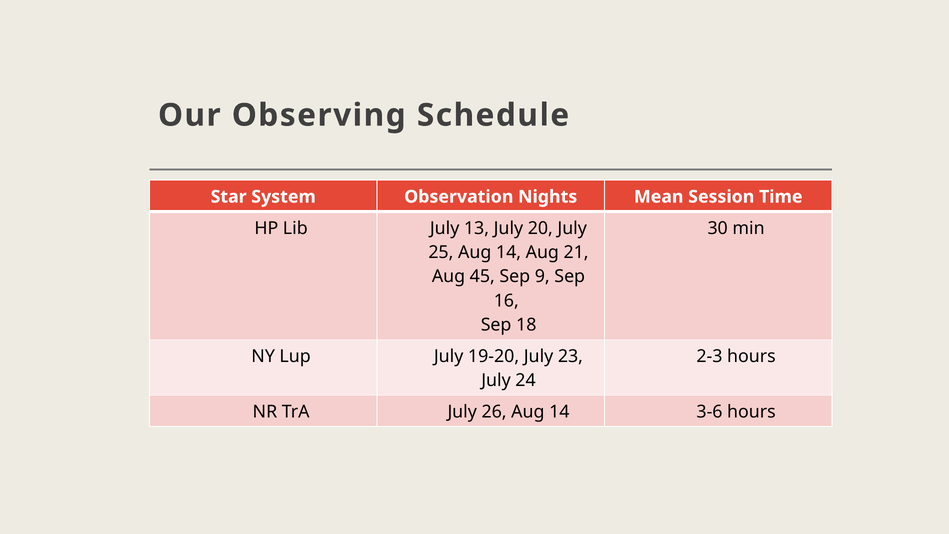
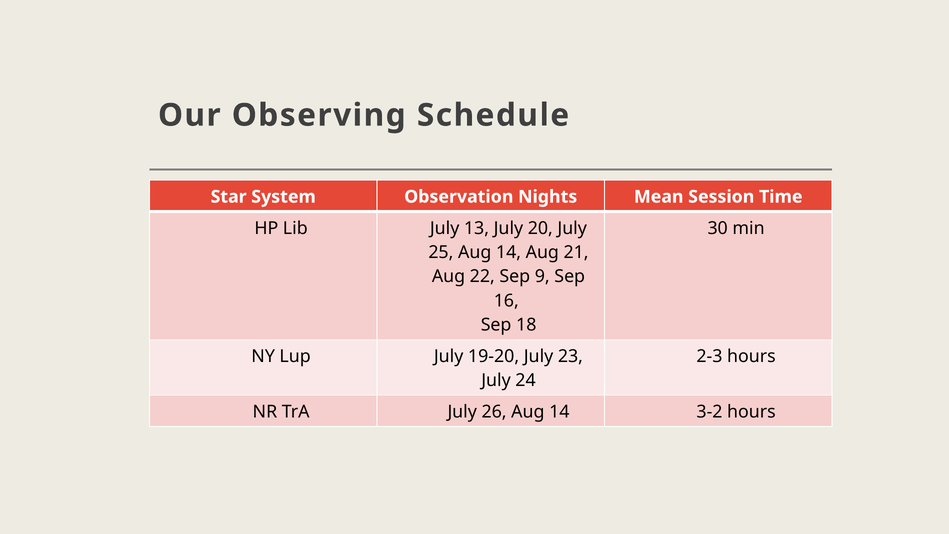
45: 45 -> 22 (482, 276)
3-6: 3-6 -> 3-2 (710, 412)
